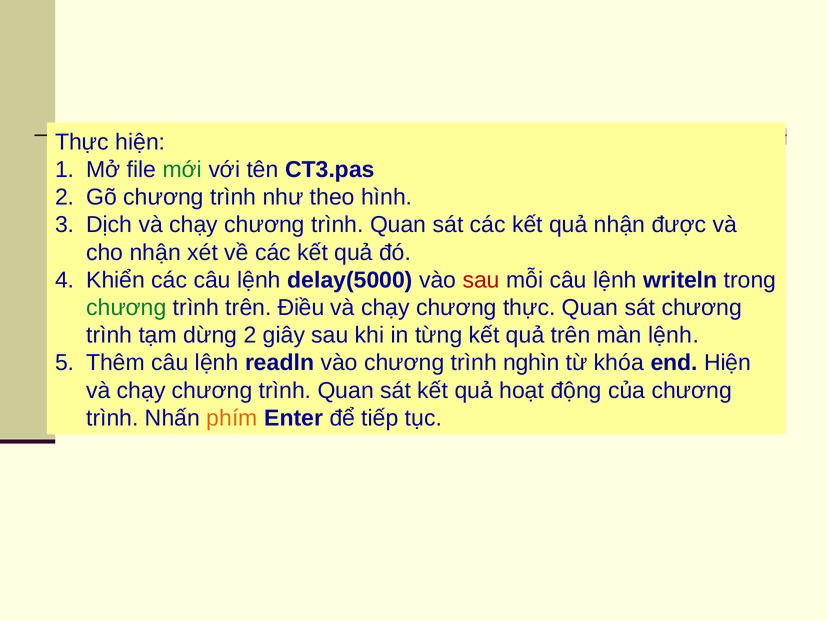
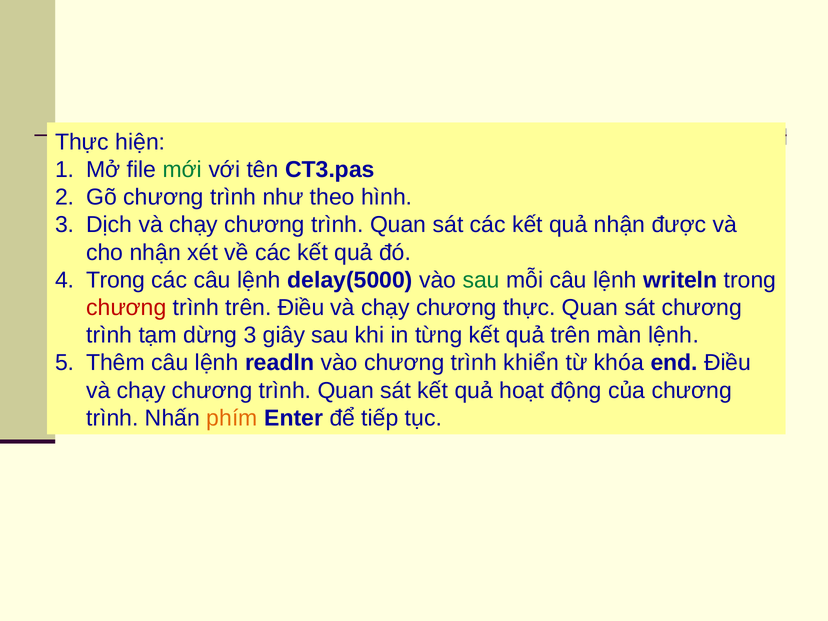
Khiển: Khiển -> Trong (116, 280)
sau colour: red -> green (481, 280)
chương colour: green -> red (126, 308)
dừng 2: 2 -> 3 (250, 335)
nghìn: nghìn -> khiển (531, 363)
end Hiện: Hiện -> Điều (727, 363)
